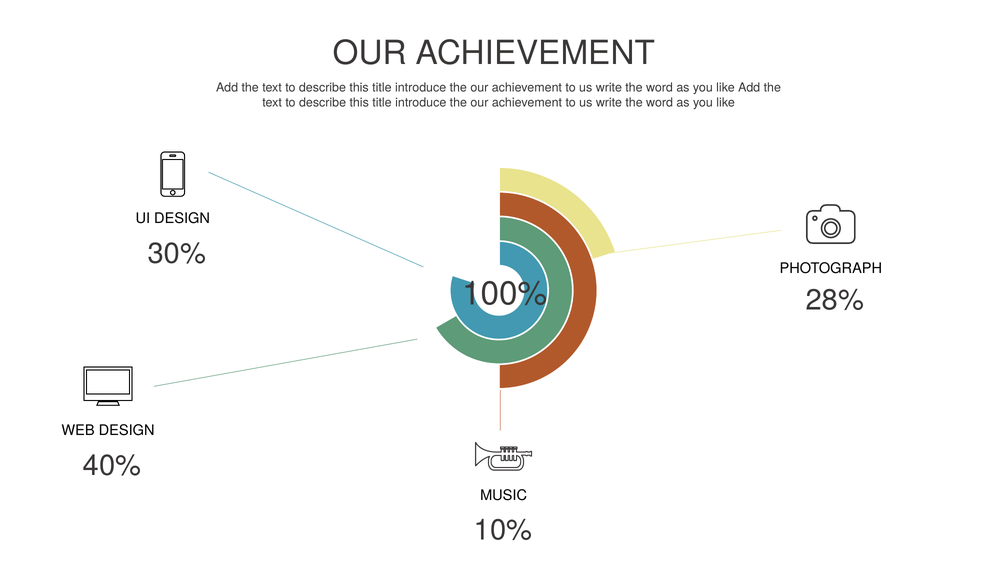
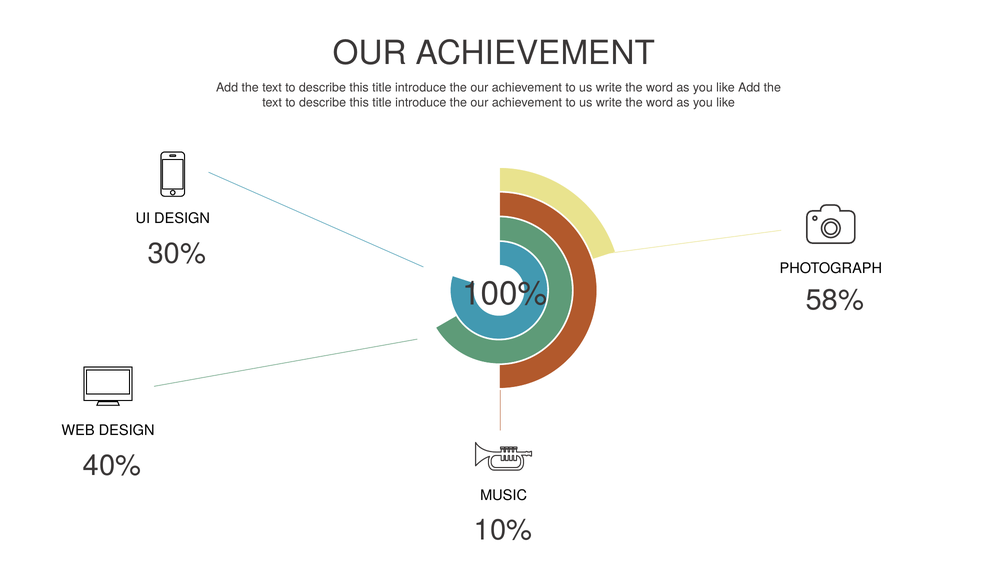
28%: 28% -> 58% (835, 300)
